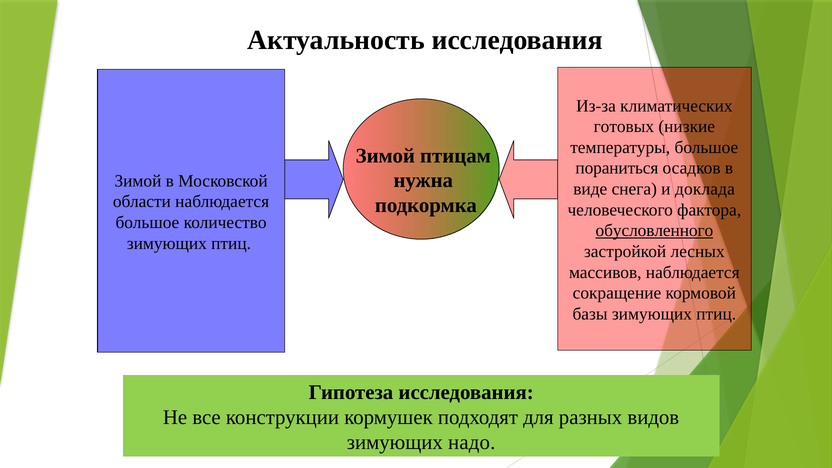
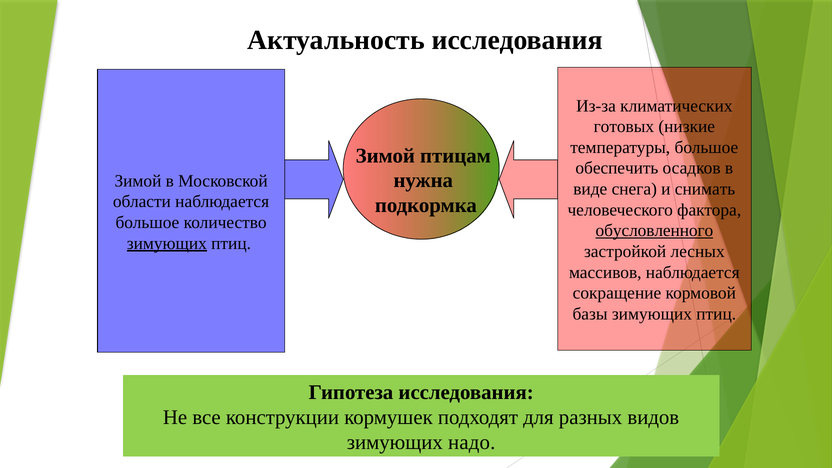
пораниться: пораниться -> обеспечить (617, 168)
доклада: доклада -> снимать (705, 189)
зимующих underline: none -> present (167, 243)
